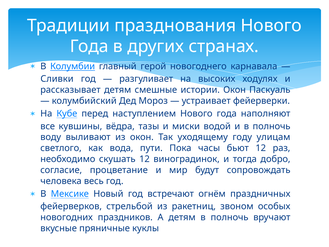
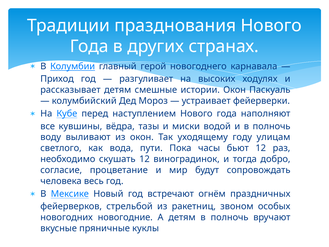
Сливки: Сливки -> Приход (57, 79)
праздников: праздников -> новогодние (125, 217)
